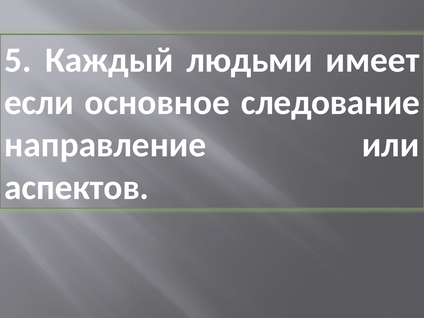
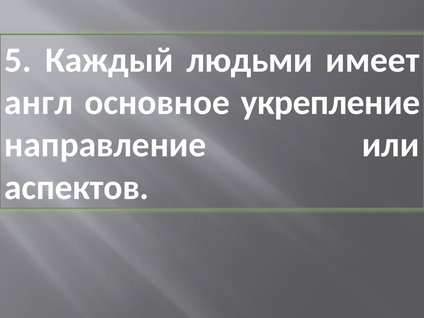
если: если -> англ (39, 103)
следование: следование -> укрепление (331, 103)
